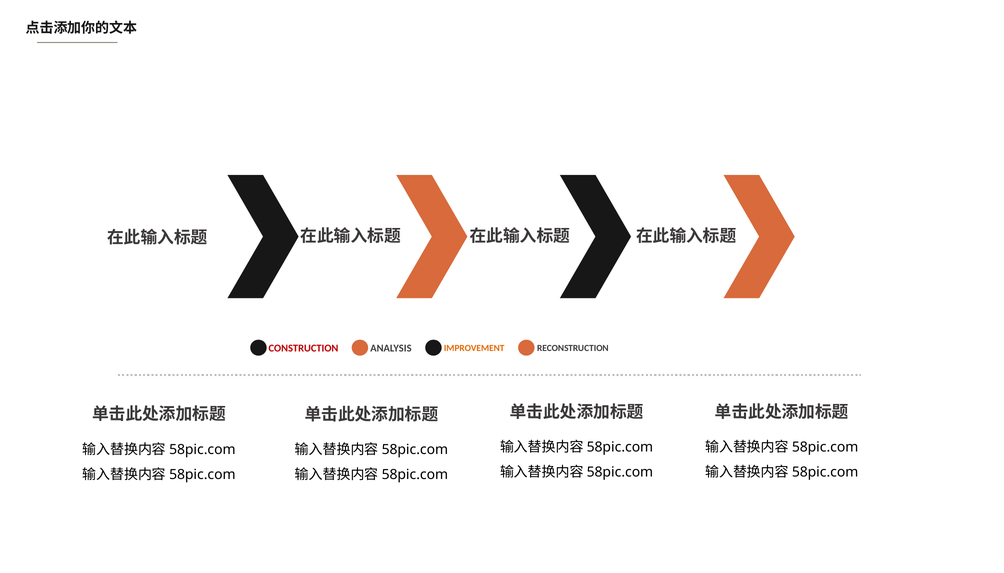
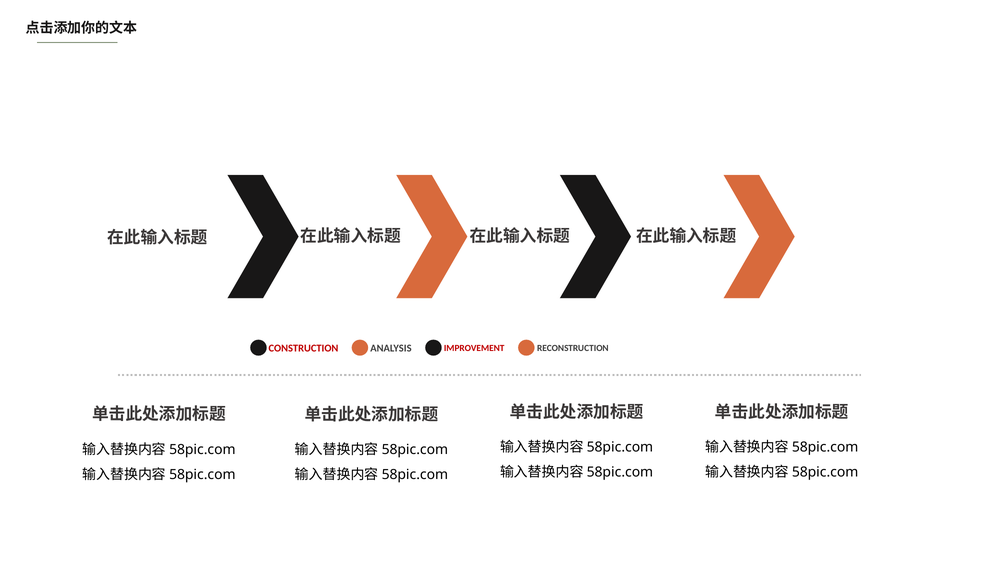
IMPROVEMENT colour: orange -> red (474, 348)
